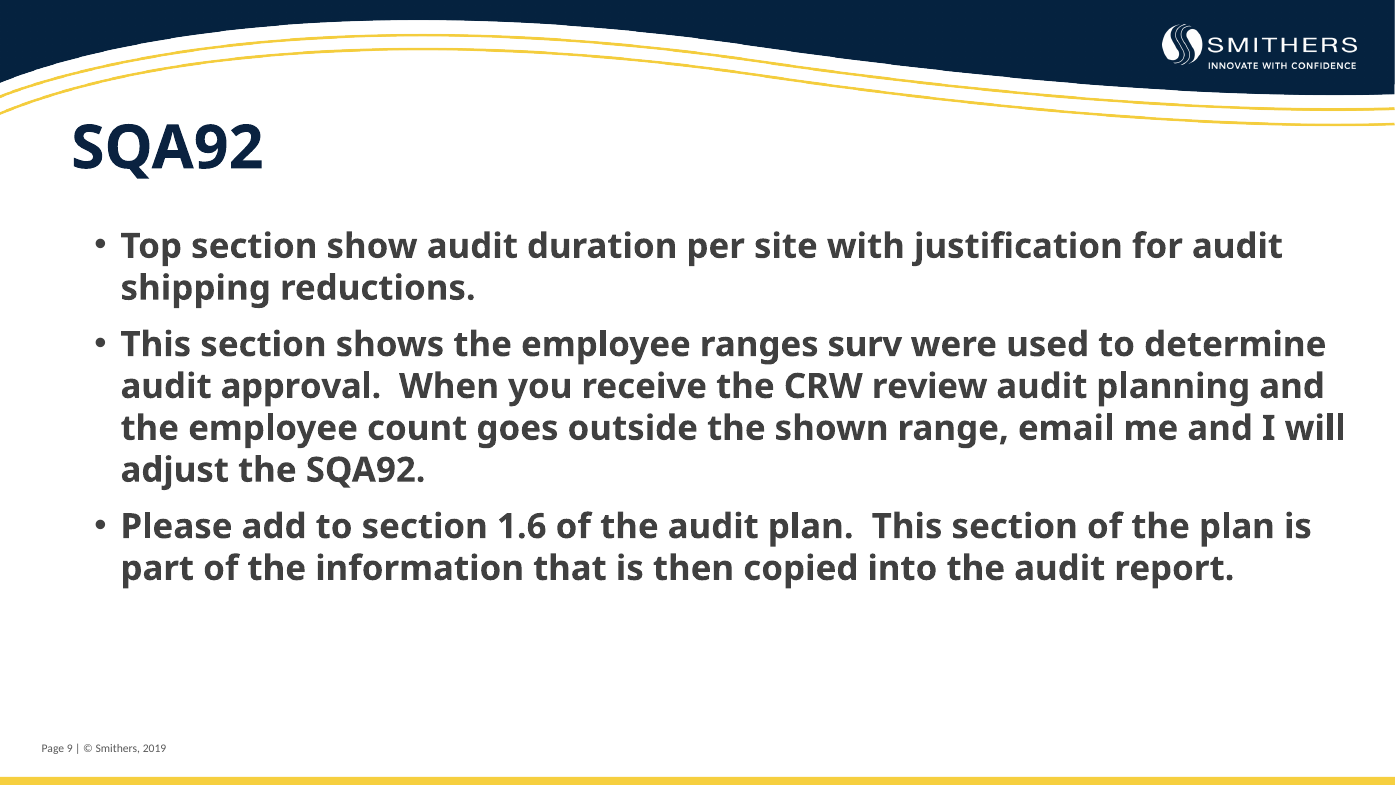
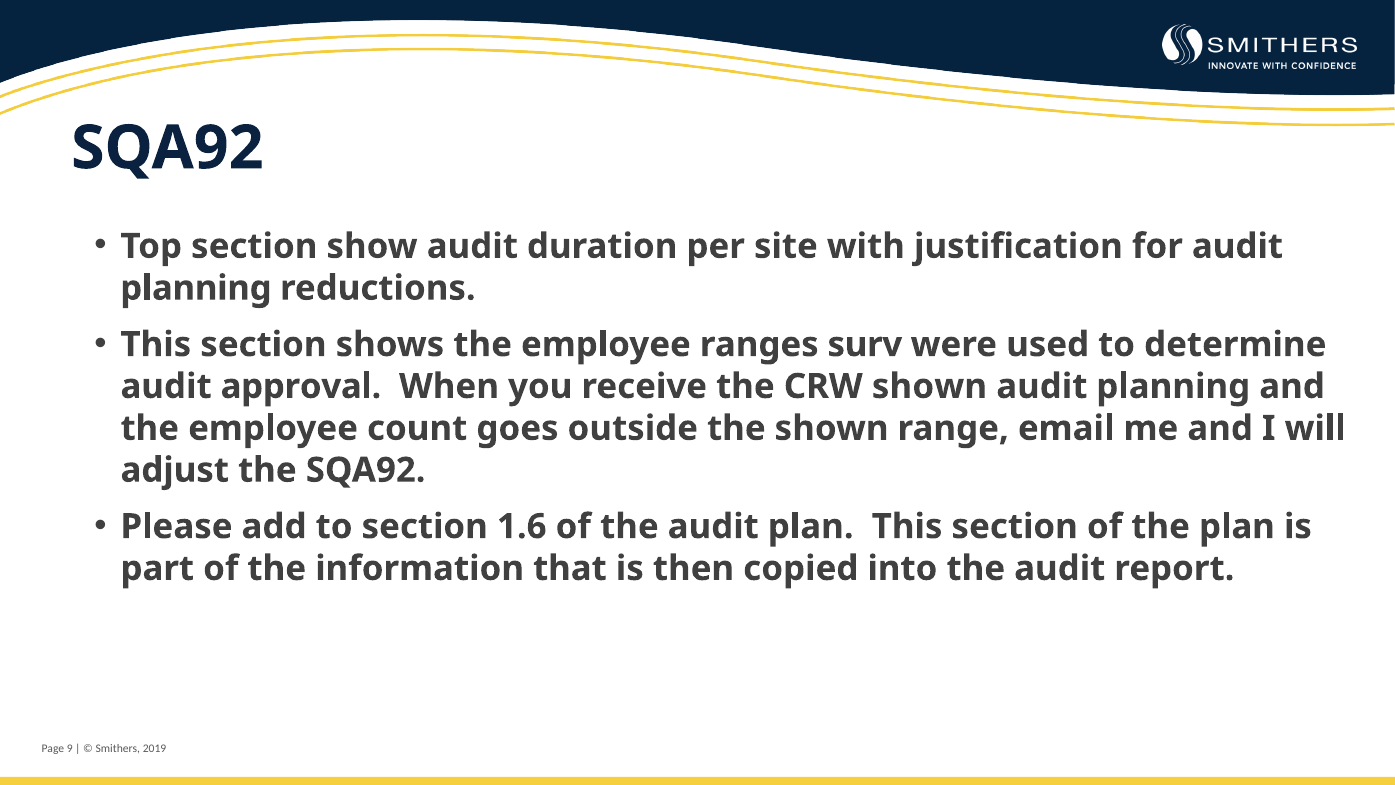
shipping: shipping -> planning (196, 288)
CRW review: review -> shown (929, 386)
